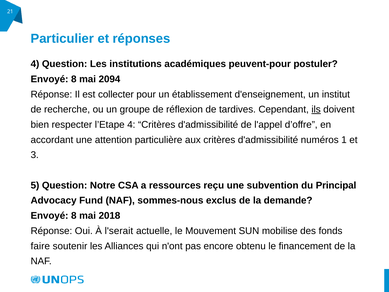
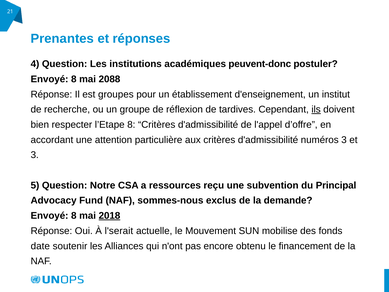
Particulier: Particulier -> Prenantes (62, 39)
peuvent-pour: peuvent-pour -> peuvent-donc (260, 64)
2094: 2094 -> 2088 (109, 79)
collecter: collecter -> groupes (116, 94)
l’Etape 4: 4 -> 8 (131, 125)
numéros 1: 1 -> 3 (344, 140)
2018 underline: none -> present (109, 216)
faire: faire -> date (40, 246)
